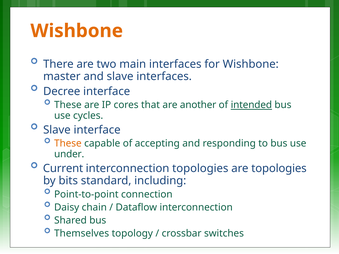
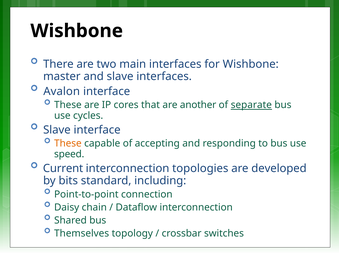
Wishbone colour: orange -> black (77, 31)
Decree: Decree -> Avalon (62, 91)
intended: intended -> separate (251, 105)
under: under -> speed (69, 154)
are topologies: topologies -> developed (279, 169)
